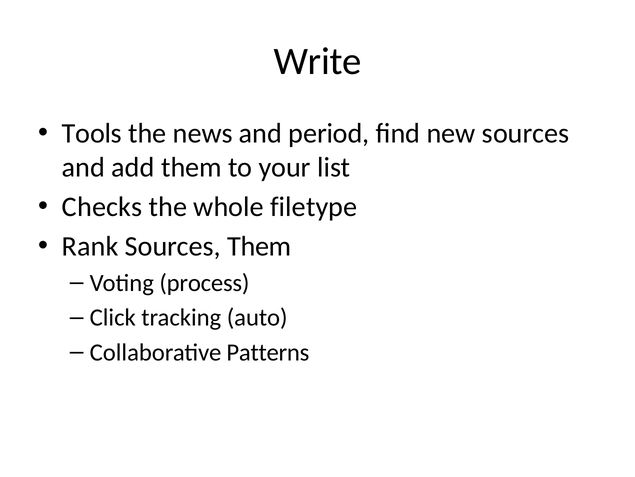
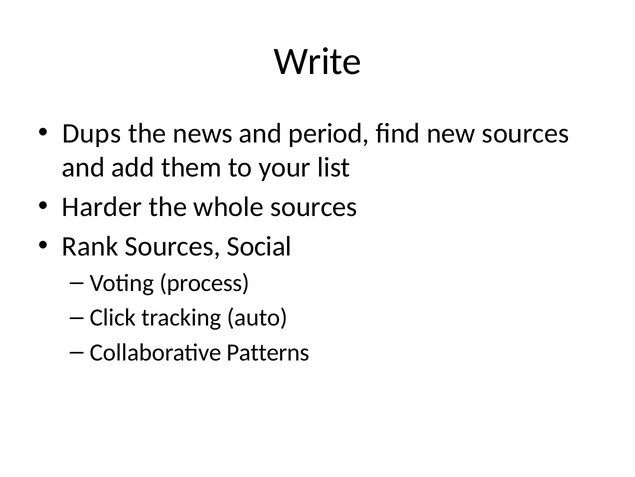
Tools: Tools -> Dups (92, 133)
Checks: Checks -> Harder (102, 207)
whole filetype: filetype -> sources (314, 207)
Sources Them: Them -> Social (259, 246)
